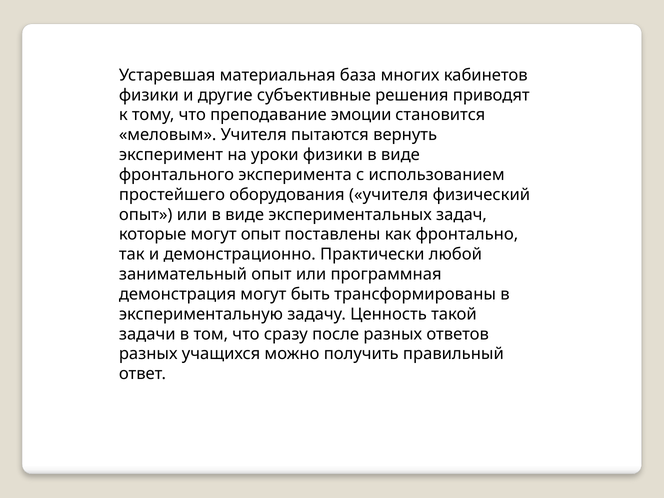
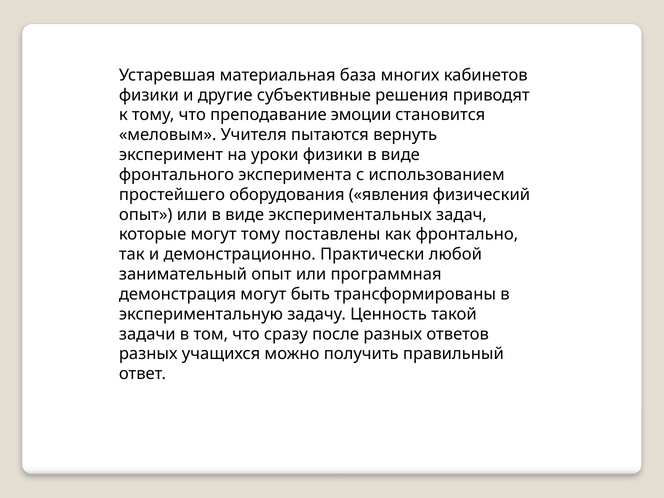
оборудования учителя: учителя -> явления (389, 195)
могут опыт: опыт -> тому (260, 234)
